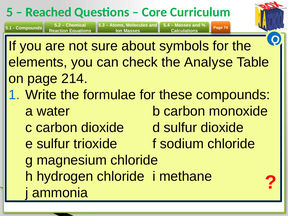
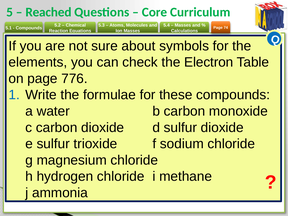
Analyse: Analyse -> Electron (209, 62)
214: 214 -> 776 (74, 79)
